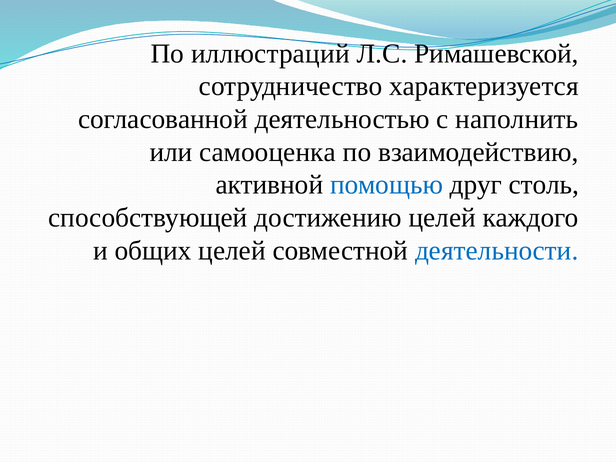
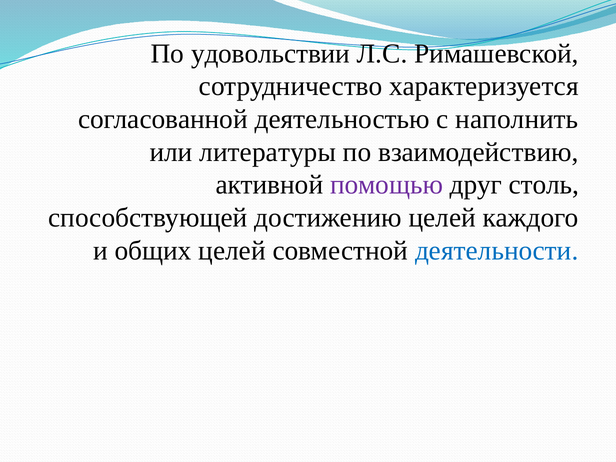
иллюстраций: иллюстраций -> удовольствии (271, 53)
самооценка: самооценка -> литературы (268, 152)
помощью colour: blue -> purple (387, 185)
